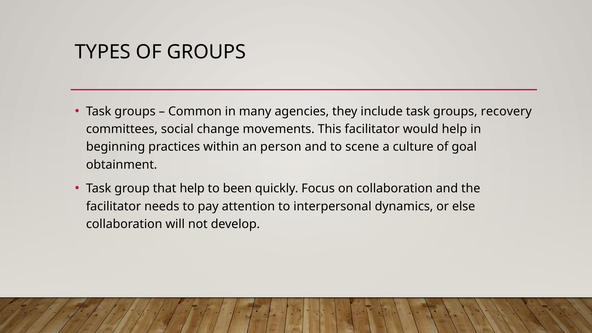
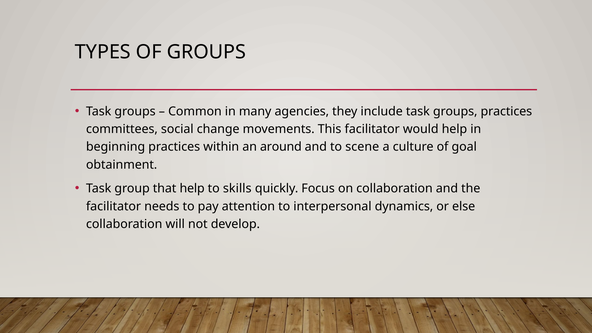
groups recovery: recovery -> practices (506, 111)
person: person -> around (281, 147)
been: been -> skills (237, 189)
